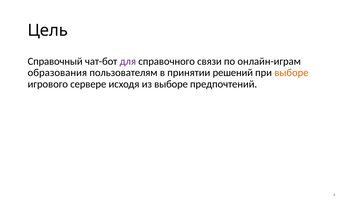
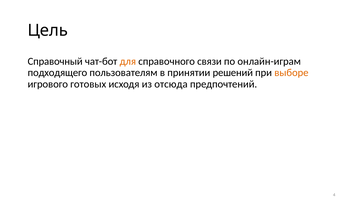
для colour: purple -> orange (128, 61)
образования: образования -> подходящего (57, 73)
сервере: сервере -> готовых (88, 84)
из выборе: выборе -> отсюда (171, 84)
